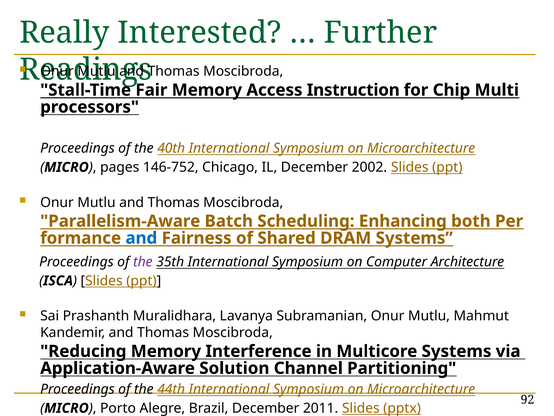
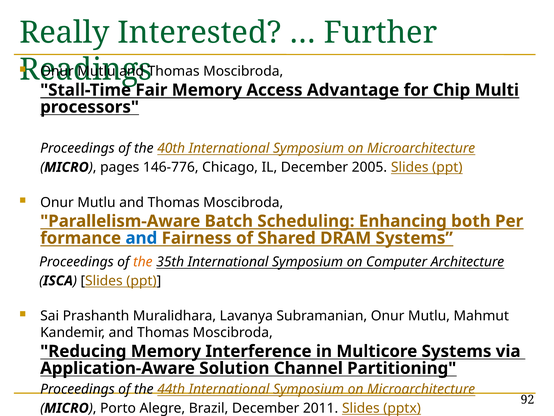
Instruction: Instruction -> Advantage (353, 90)
146-752: 146-752 -> 146-776 (171, 167)
2002: 2002 -> 2005 (369, 167)
the colour: purple -> orange (143, 262)
